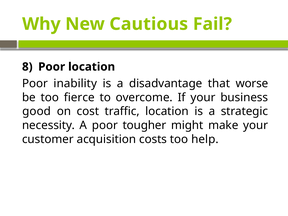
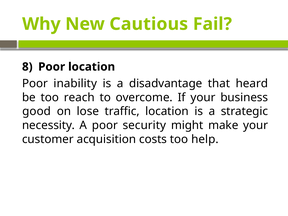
worse: worse -> heard (252, 84)
fierce: fierce -> reach (79, 97)
cost: cost -> lose (88, 111)
tougher: tougher -> security (144, 125)
